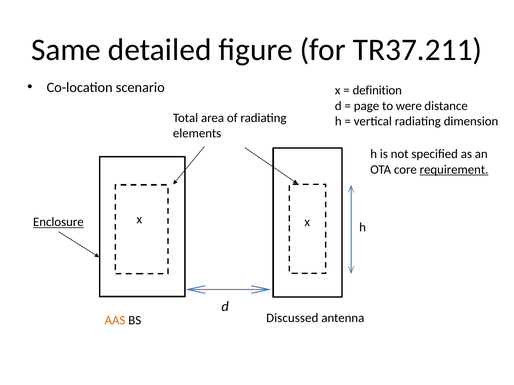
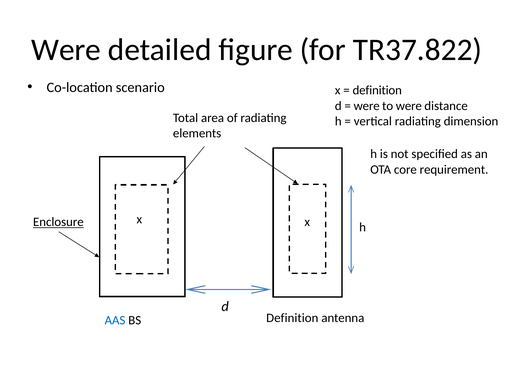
Same: Same -> Were (66, 50)
TR37.211: TR37.211 -> TR37.822 (417, 50)
page: page -> were (367, 106)
requirement underline: present -> none (454, 170)
Discussed: Discussed -> Definition (292, 318)
AAS colour: orange -> blue (115, 321)
